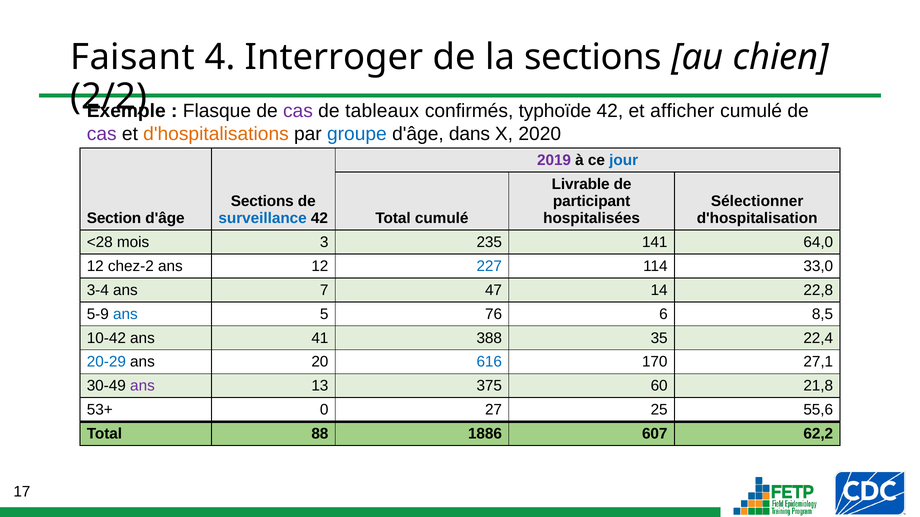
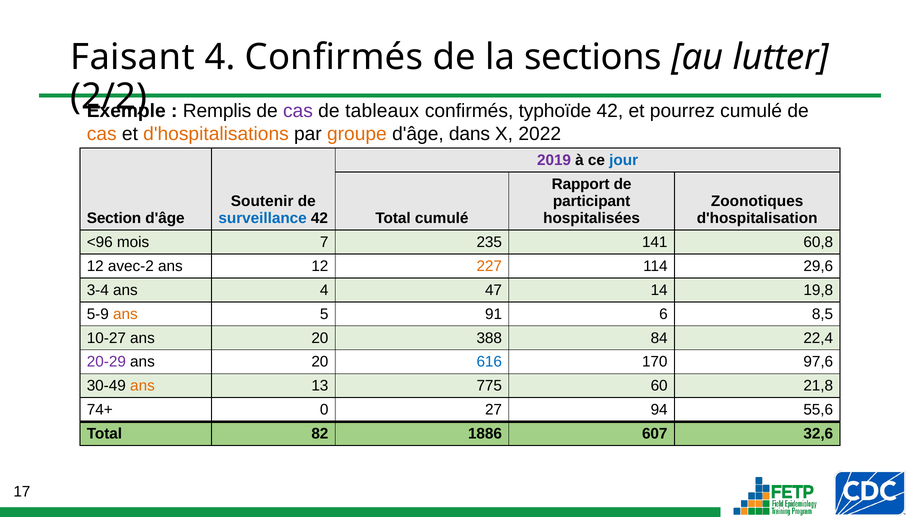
4 Interroger: Interroger -> Confirmés (334, 57)
chien: chien -> lutter (781, 57)
Flasque: Flasque -> Remplis (217, 111)
afficher: afficher -> pourrez (682, 111)
cas colour: purple -> orange (102, 134)
groupe colour: blue -> orange (357, 134)
2020: 2020 -> 2022 (540, 134)
Livrable: Livrable -> Rapport (581, 184)
Sections: Sections -> Soutenir (262, 202)
Sélectionner: Sélectionner -> Zoonotiques (757, 202)
<28: <28 -> <96 (100, 242)
3: 3 -> 7 (324, 242)
64,0: 64,0 -> 60,8 (818, 242)
chez-2: chez-2 -> avec-2 (131, 266)
227 colour: blue -> orange (489, 266)
33,0: 33,0 -> 29,6 (818, 266)
ans 7: 7 -> 4 (324, 290)
22,8: 22,8 -> 19,8 (818, 290)
ans colour: blue -> orange (125, 314)
76: 76 -> 91 (494, 314)
10-42: 10-42 -> 10-27 (106, 338)
41: 41 -> 20 (320, 338)
35: 35 -> 84 (659, 338)
20-29 colour: blue -> purple (106, 362)
27,1: 27,1 -> 97,6 (818, 362)
ans colour: purple -> orange (142, 386)
375: 375 -> 775 (489, 386)
53+: 53+ -> 74+ (100, 410)
25: 25 -> 94 (659, 410)
88: 88 -> 82 (320, 434)
62,2: 62,2 -> 32,6 (818, 434)
